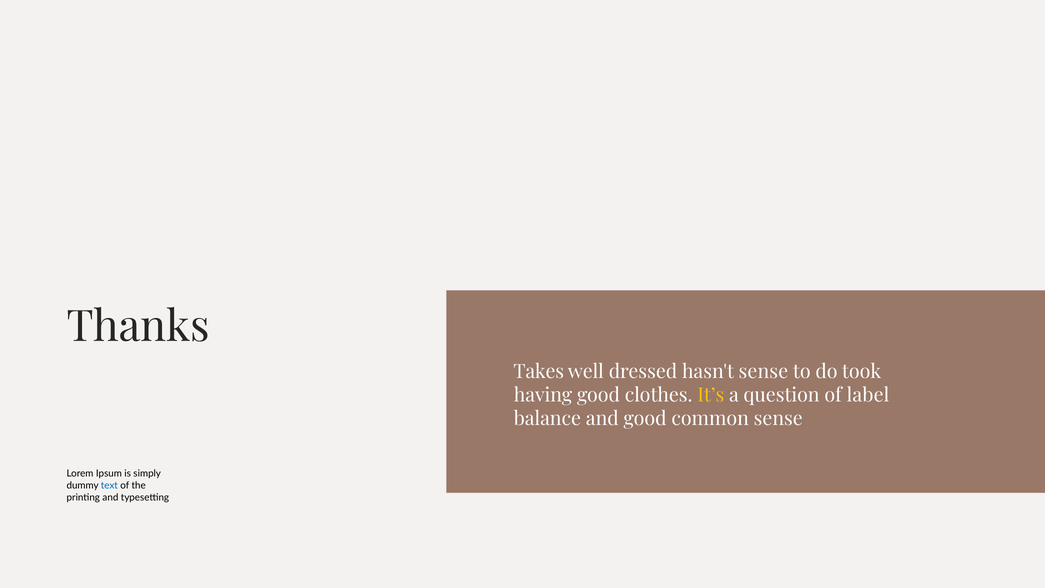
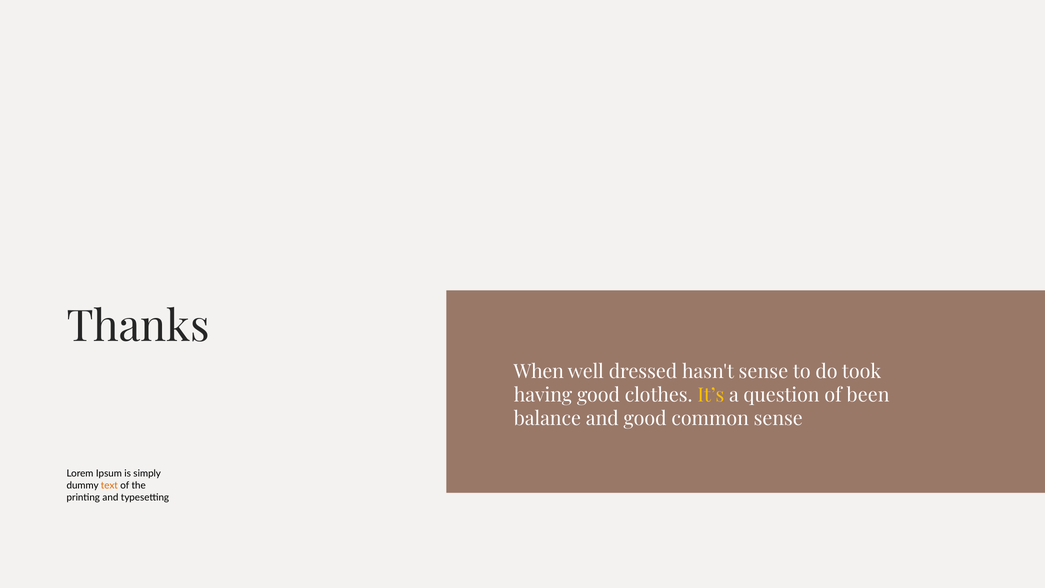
Takes: Takes -> When (539, 372)
label: label -> been (868, 395)
text colour: blue -> orange (109, 485)
